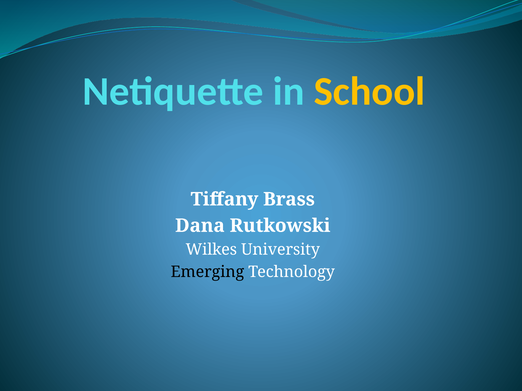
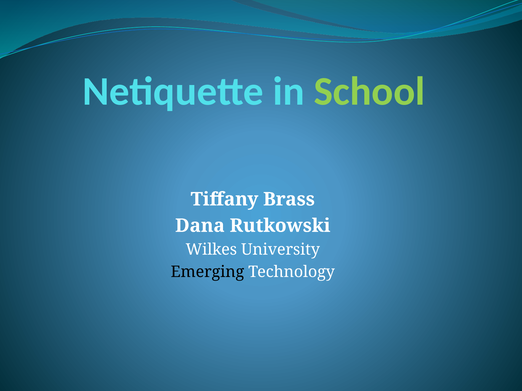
School colour: yellow -> light green (369, 92)
